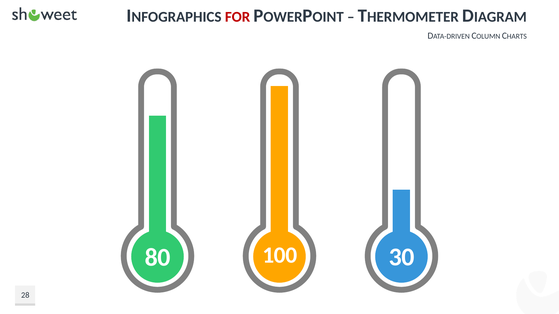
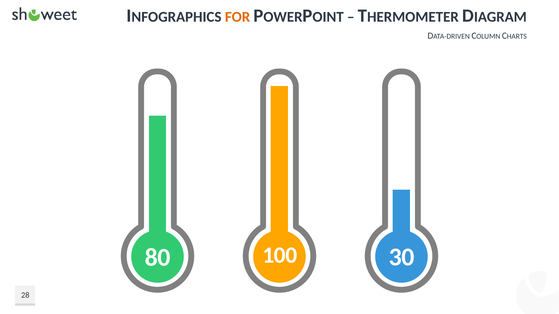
FOR colour: red -> orange (238, 17)
